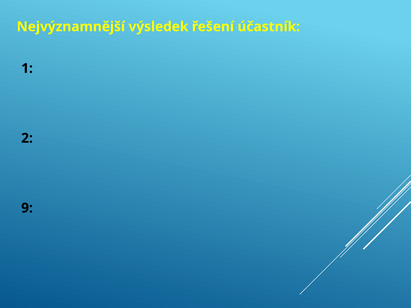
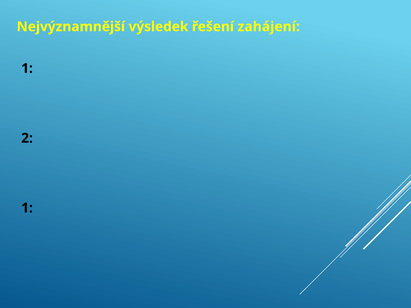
účastník: účastník -> zahájení (269, 27)
9: 9 -> 1 (27, 208)
